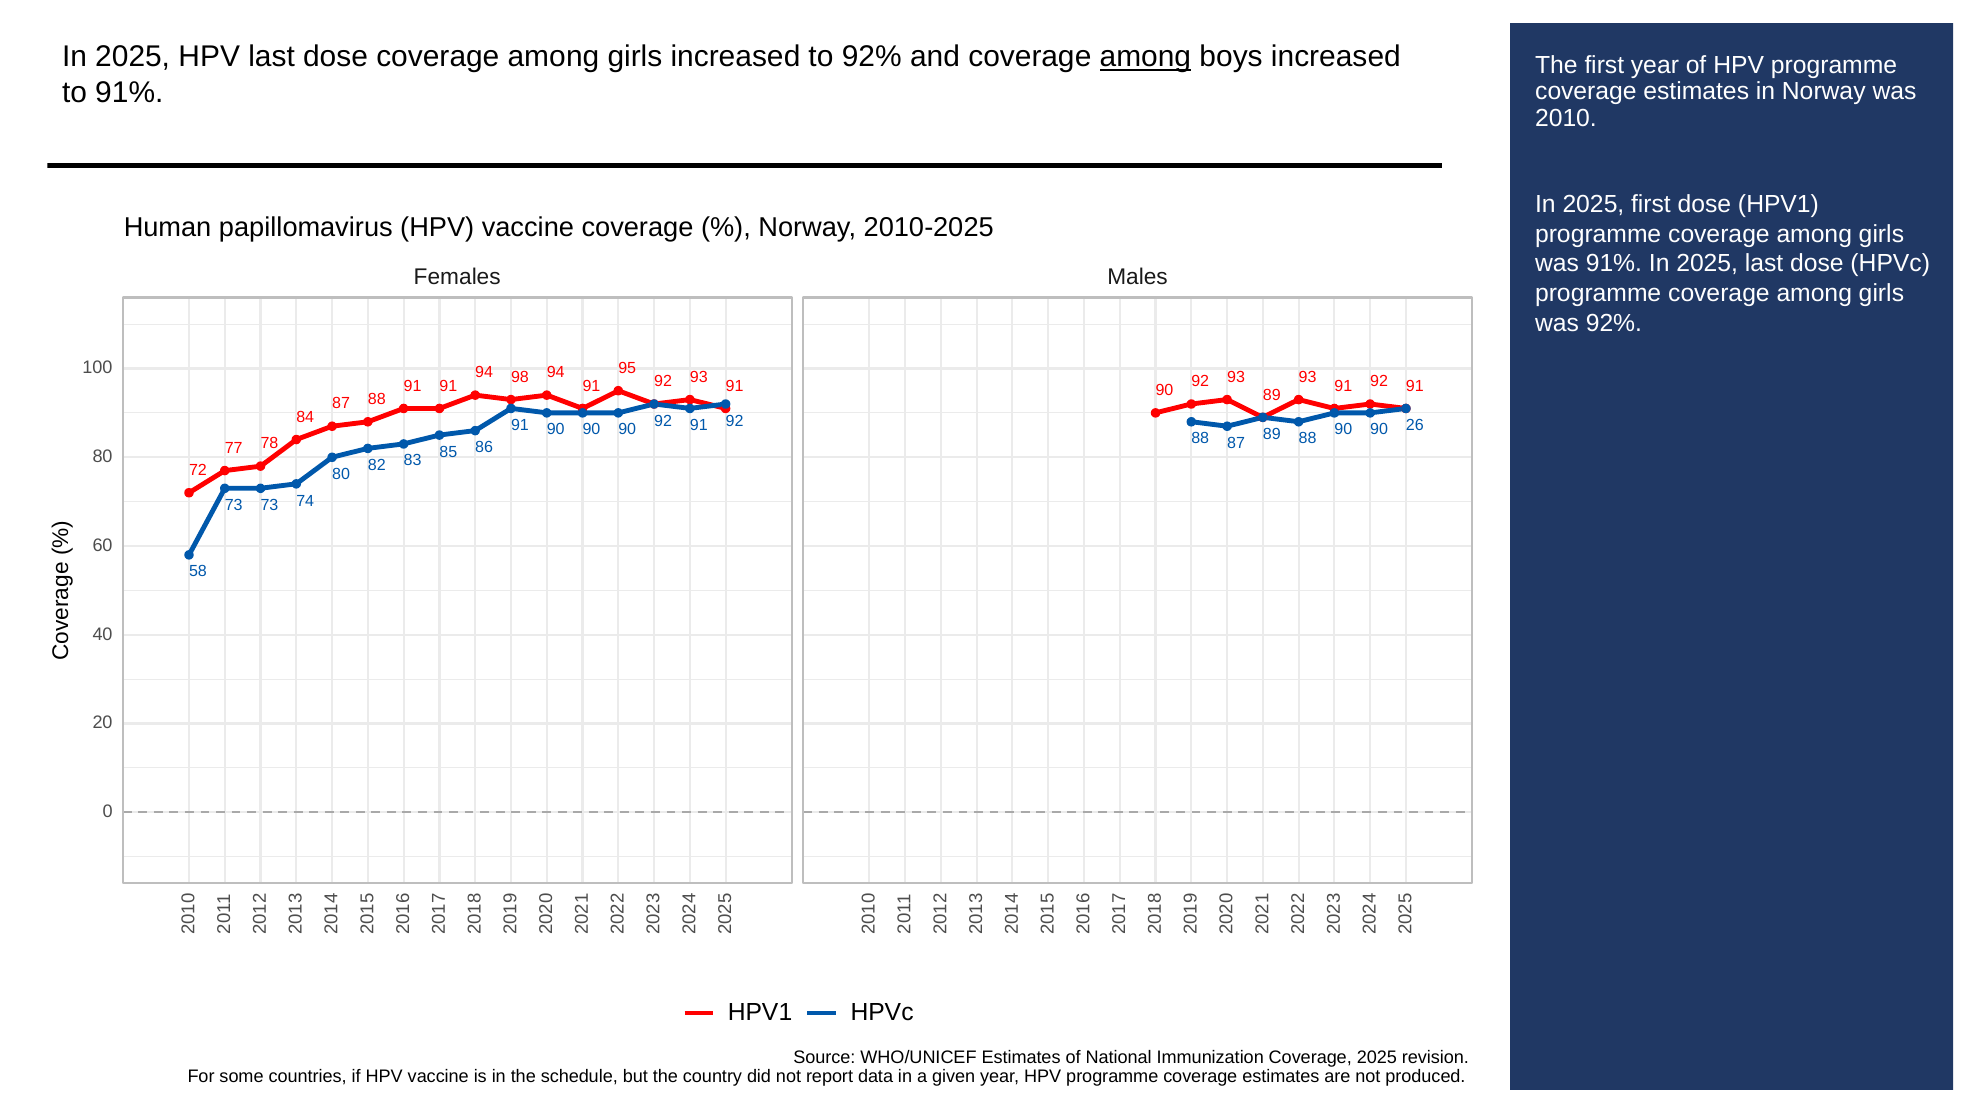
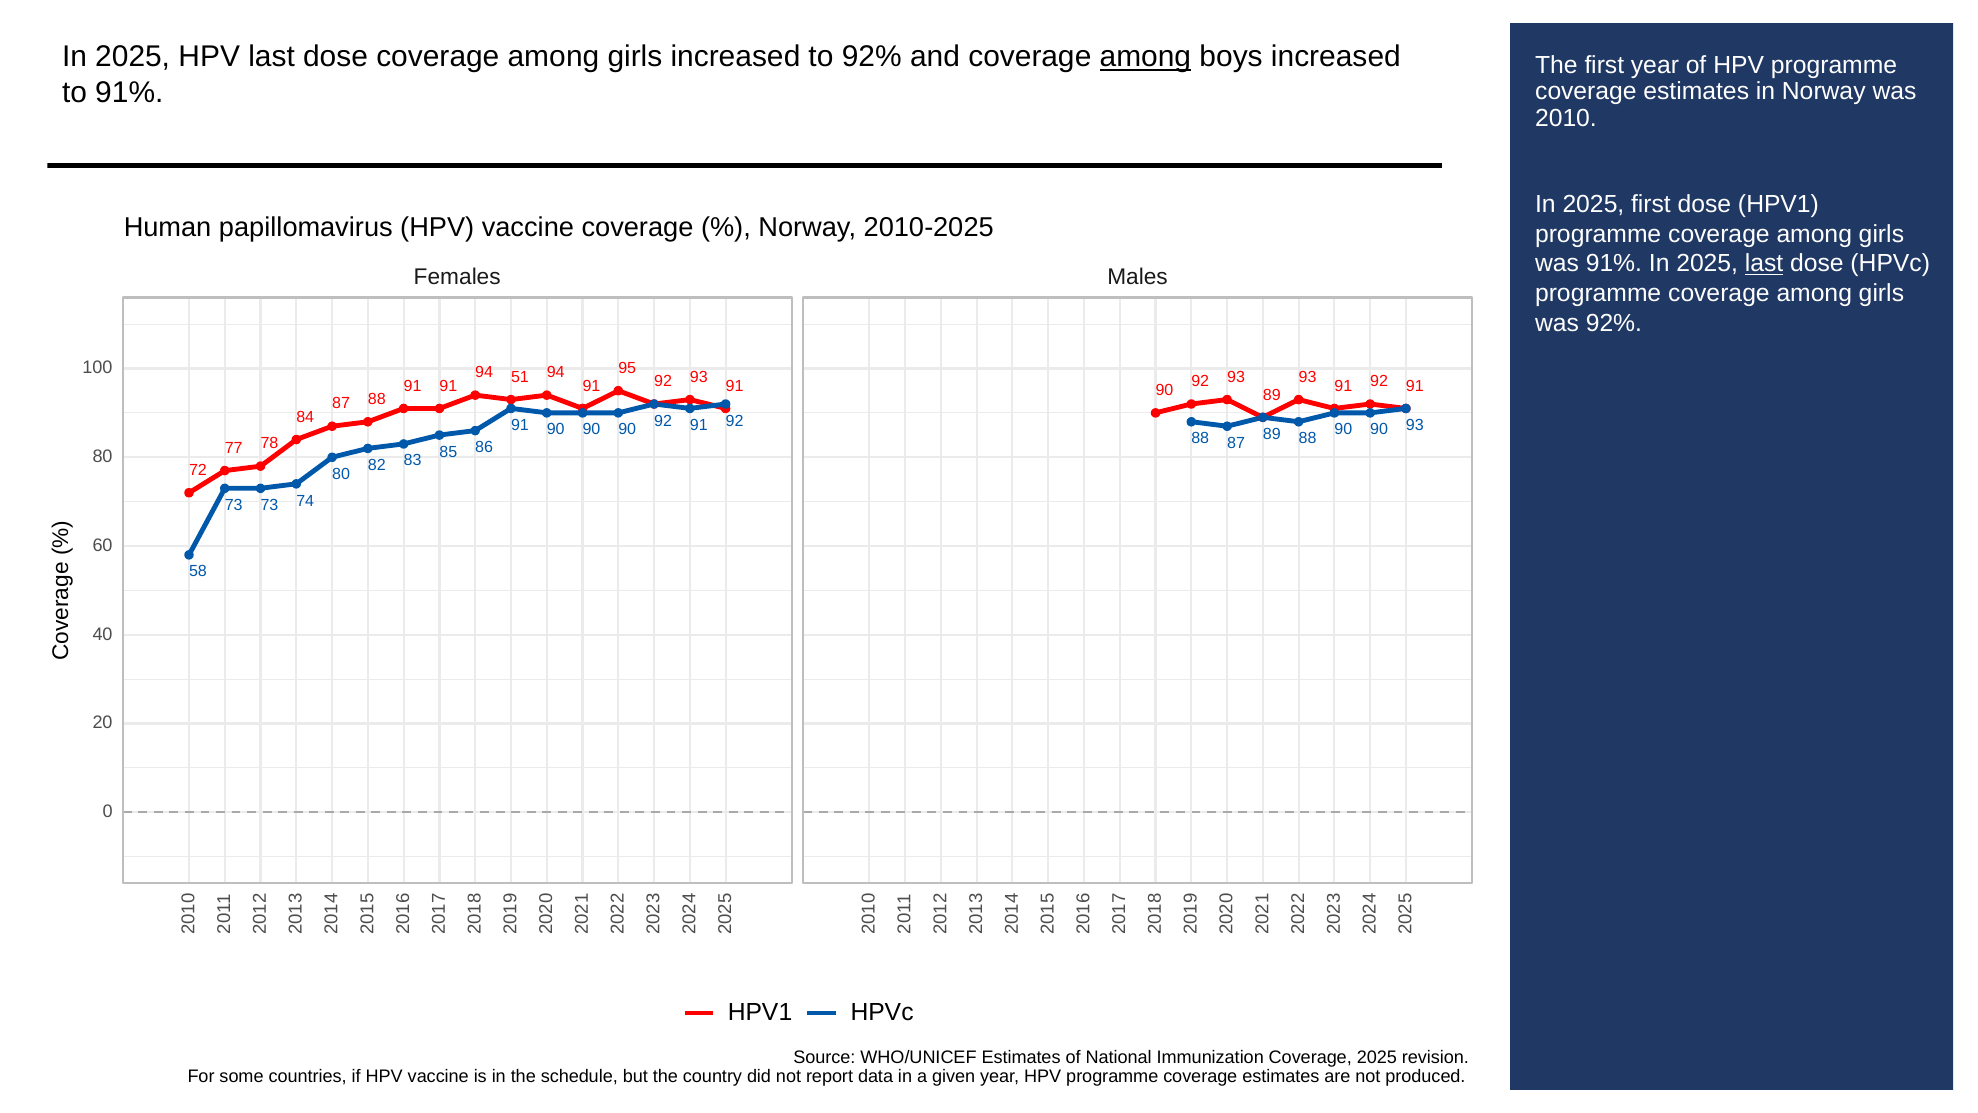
last underline: none -> present (1764, 264)
98: 98 -> 51 (520, 377)
90 26: 26 -> 93 (1415, 425)
